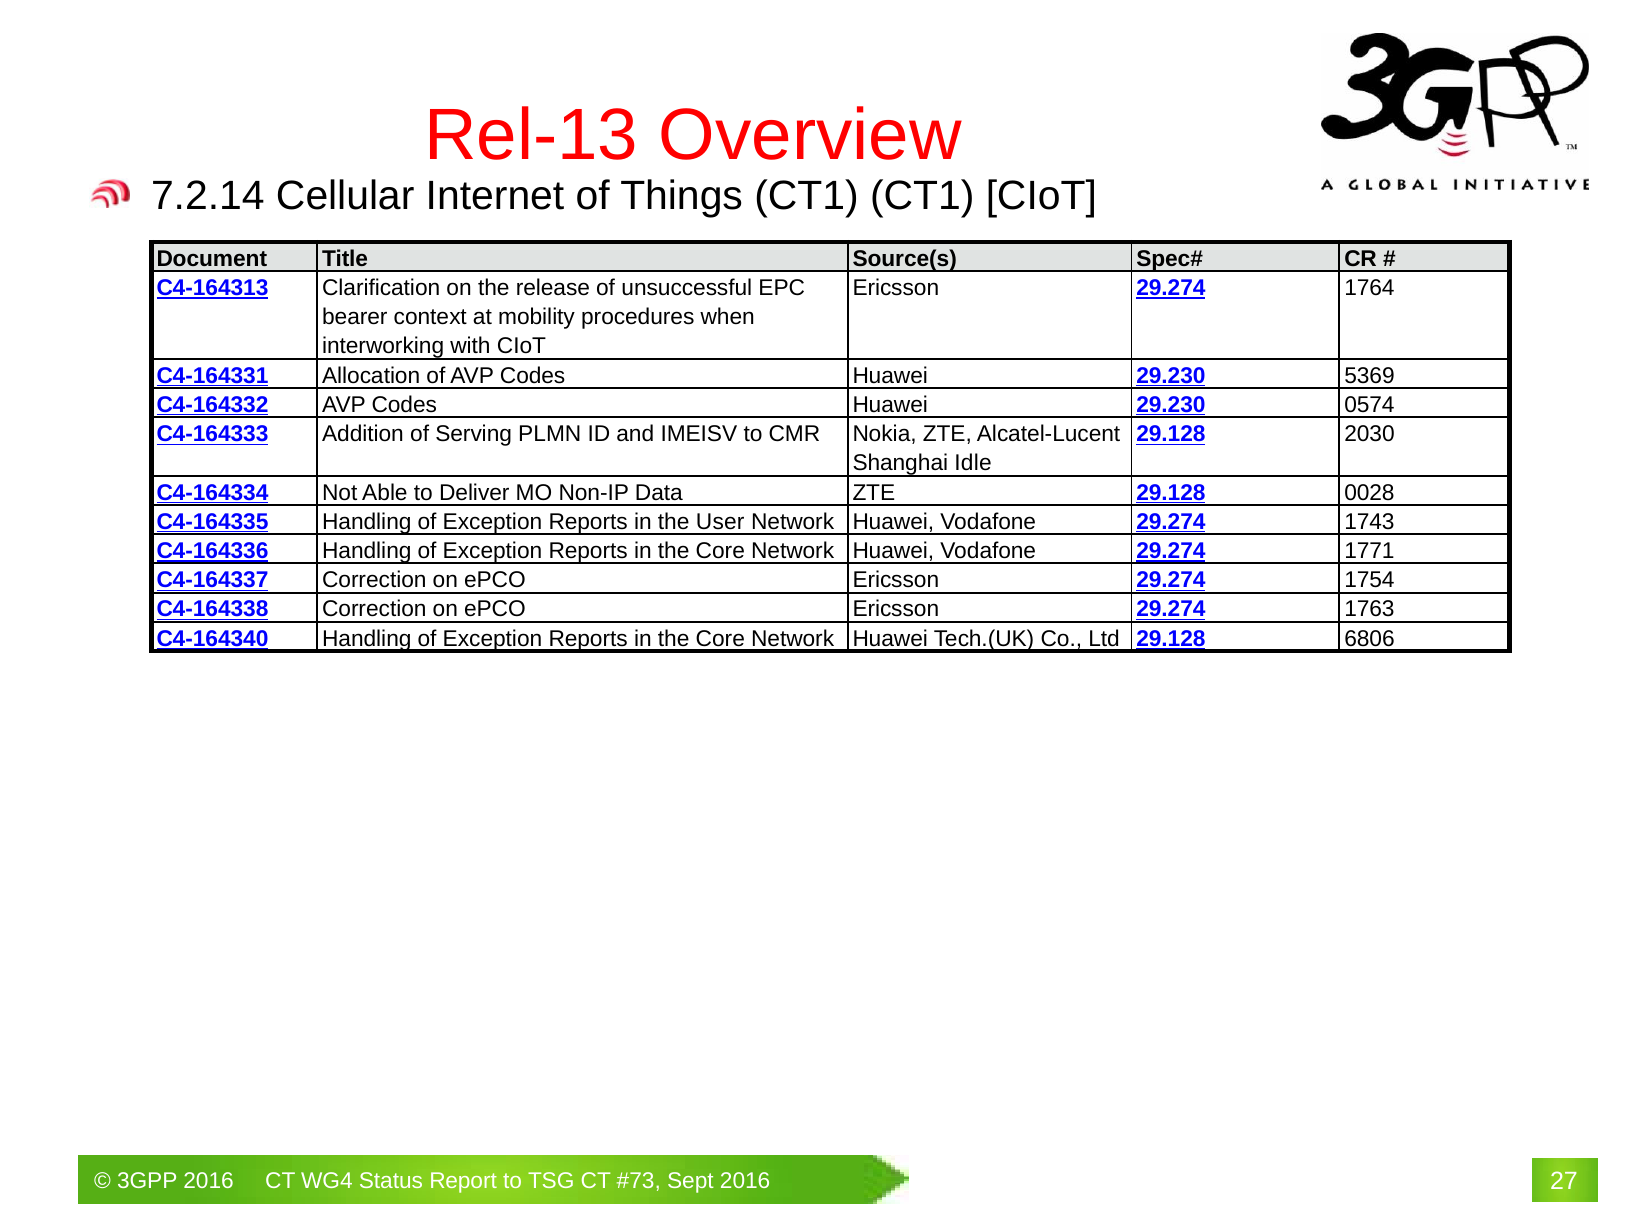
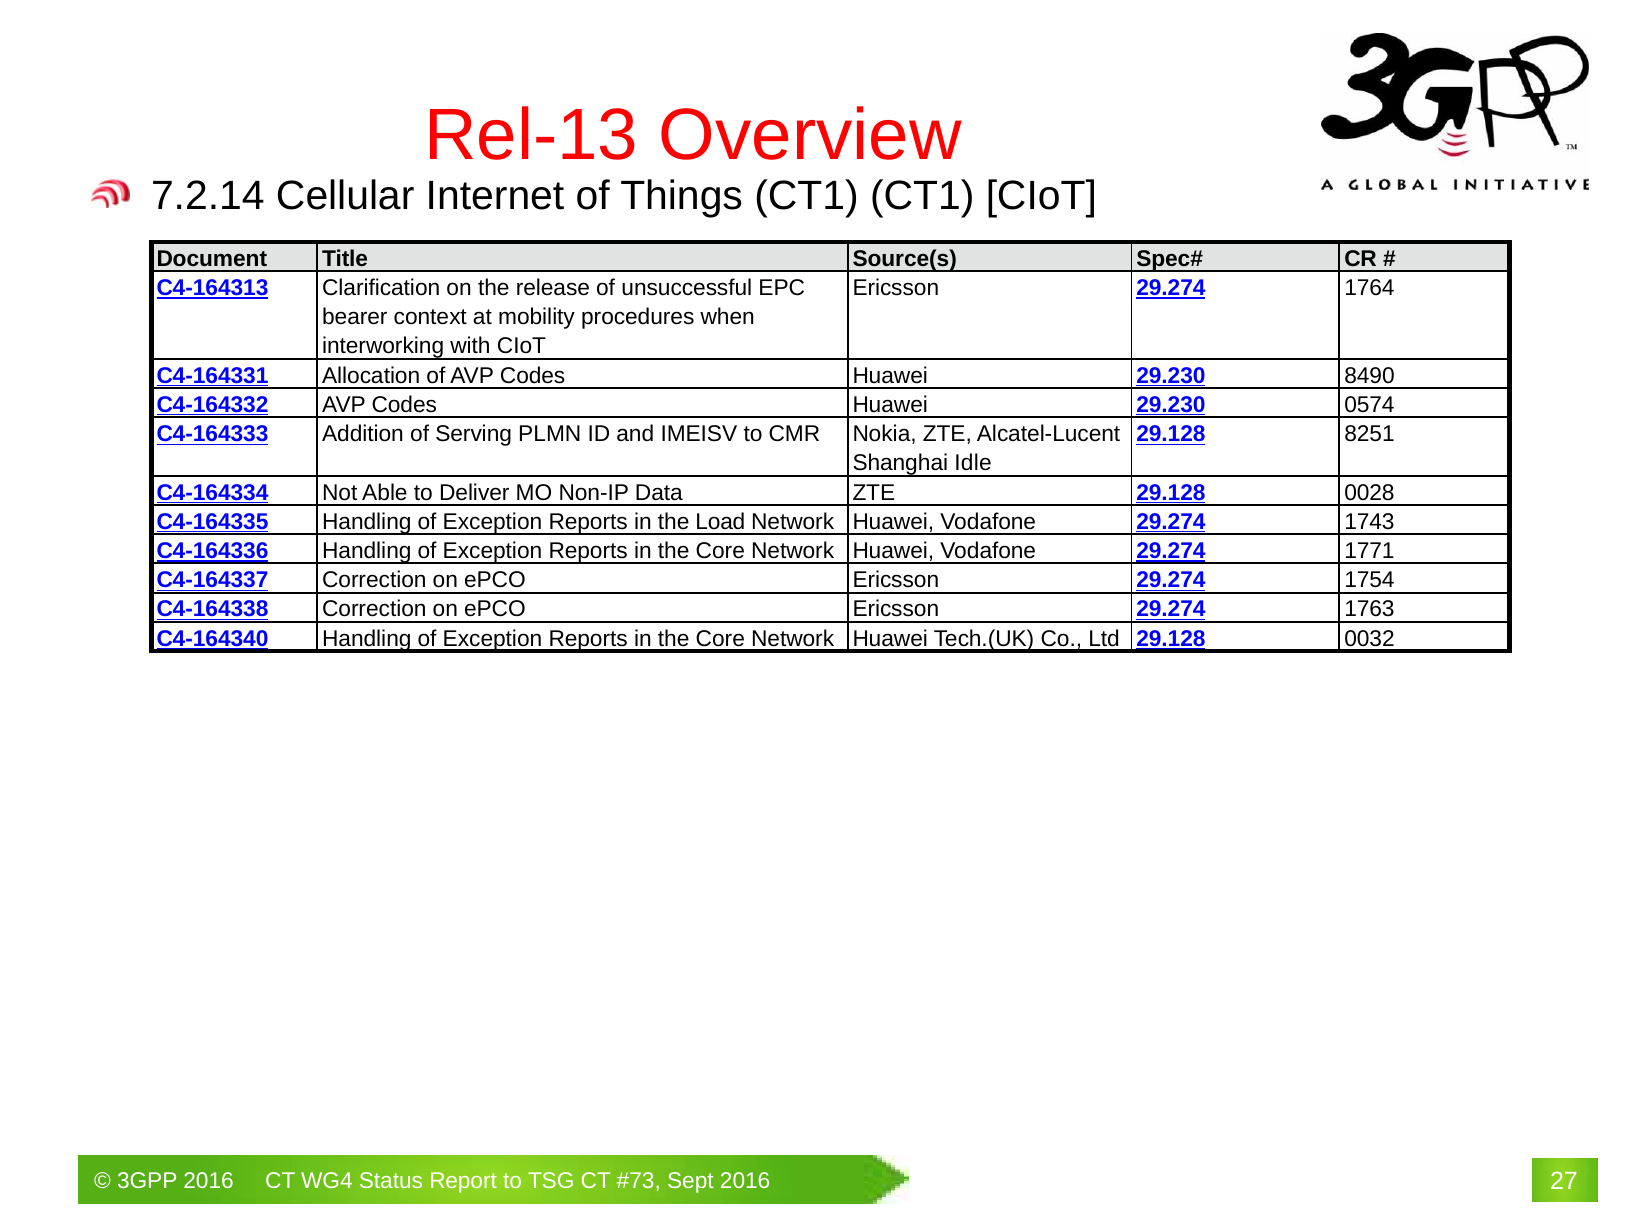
5369: 5369 -> 8490 (1369, 376)
2030: 2030 -> 8251 (1369, 434)
User: User -> Load (720, 522)
6806: 6806 -> 0032 (1369, 639)
